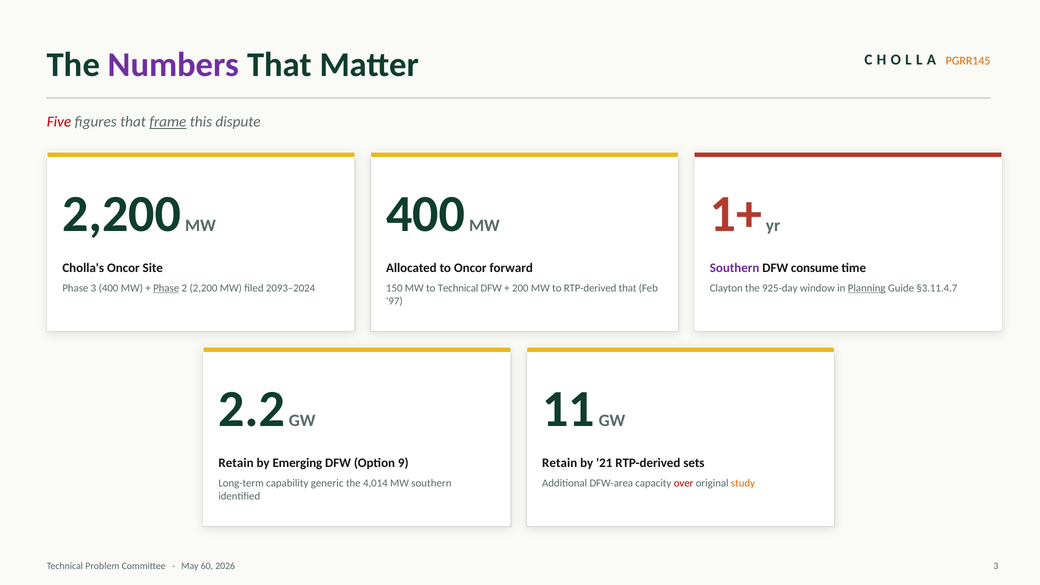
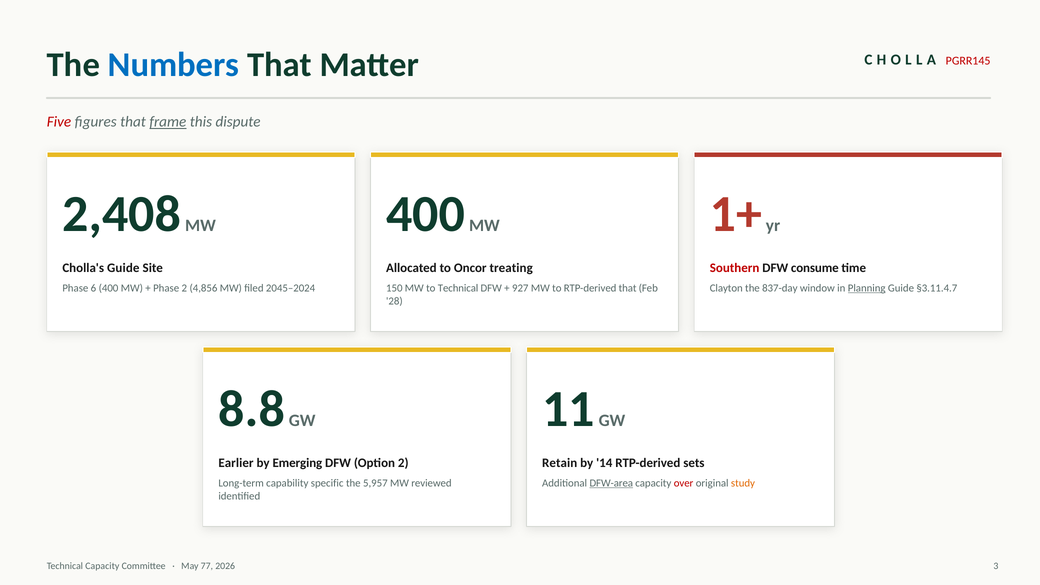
Numbers colour: purple -> blue (174, 65)
PGRR145 colour: orange -> red (968, 61)
2,200: 2,200 -> 2,408 (122, 214)
Cholla's Oncor: Oncor -> Guide (123, 268)
forward: forward -> treating (511, 268)
Southern colour: purple -> red (735, 268)
Phase 3: 3 -> 6 (93, 288)
Phase underline: present -> none (166, 288)
2 2,200: 2,200 -> 4,856 (203, 288)
2093–2024: 2093–2024 -> 2045–2024 (291, 288)
200: 200 -> 927 (520, 288)
925-day: 925-day -> 837-day (780, 288)
97: 97 -> 28 (394, 301)
2.2: 2.2 -> 8.8 (252, 409)
Retain: Retain -> Earlier (236, 463)
Option 9: 9 -> 2 (403, 463)
21: 21 -> 14 (604, 463)
generic: generic -> specific (327, 483)
4,014: 4,014 -> 5,957 (375, 483)
MW southern: southern -> reviewed (431, 483)
DFW-area underline: none -> present (611, 483)
Technical Problem: Problem -> Capacity (102, 566)
60: 60 -> 77 (207, 566)
